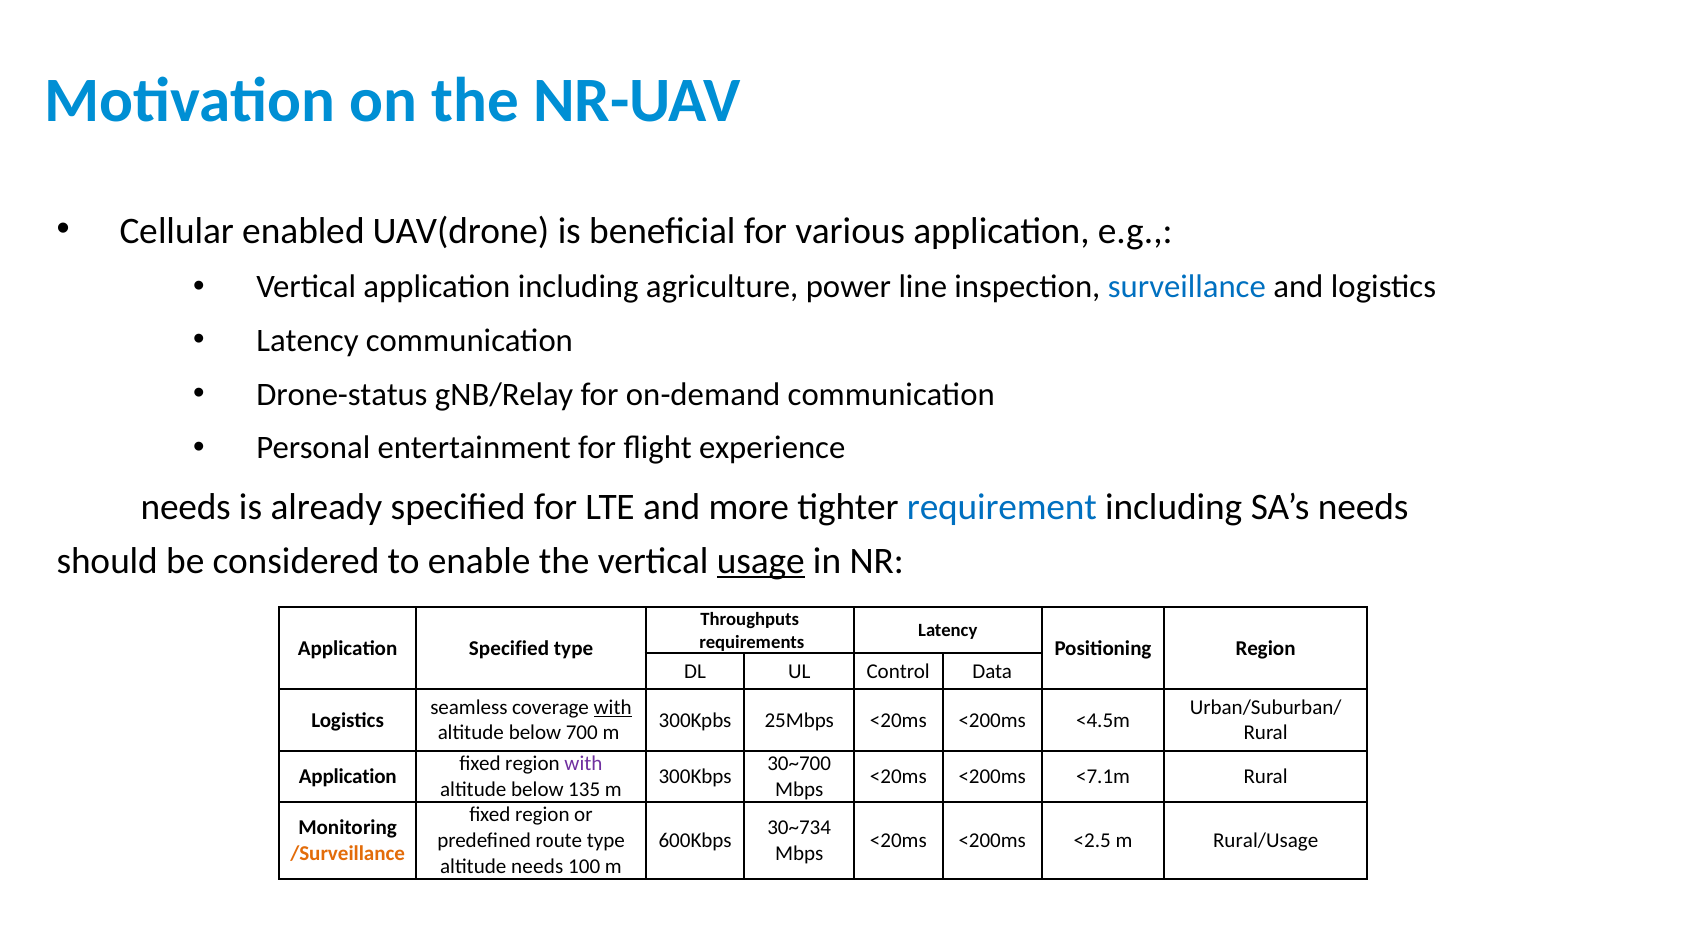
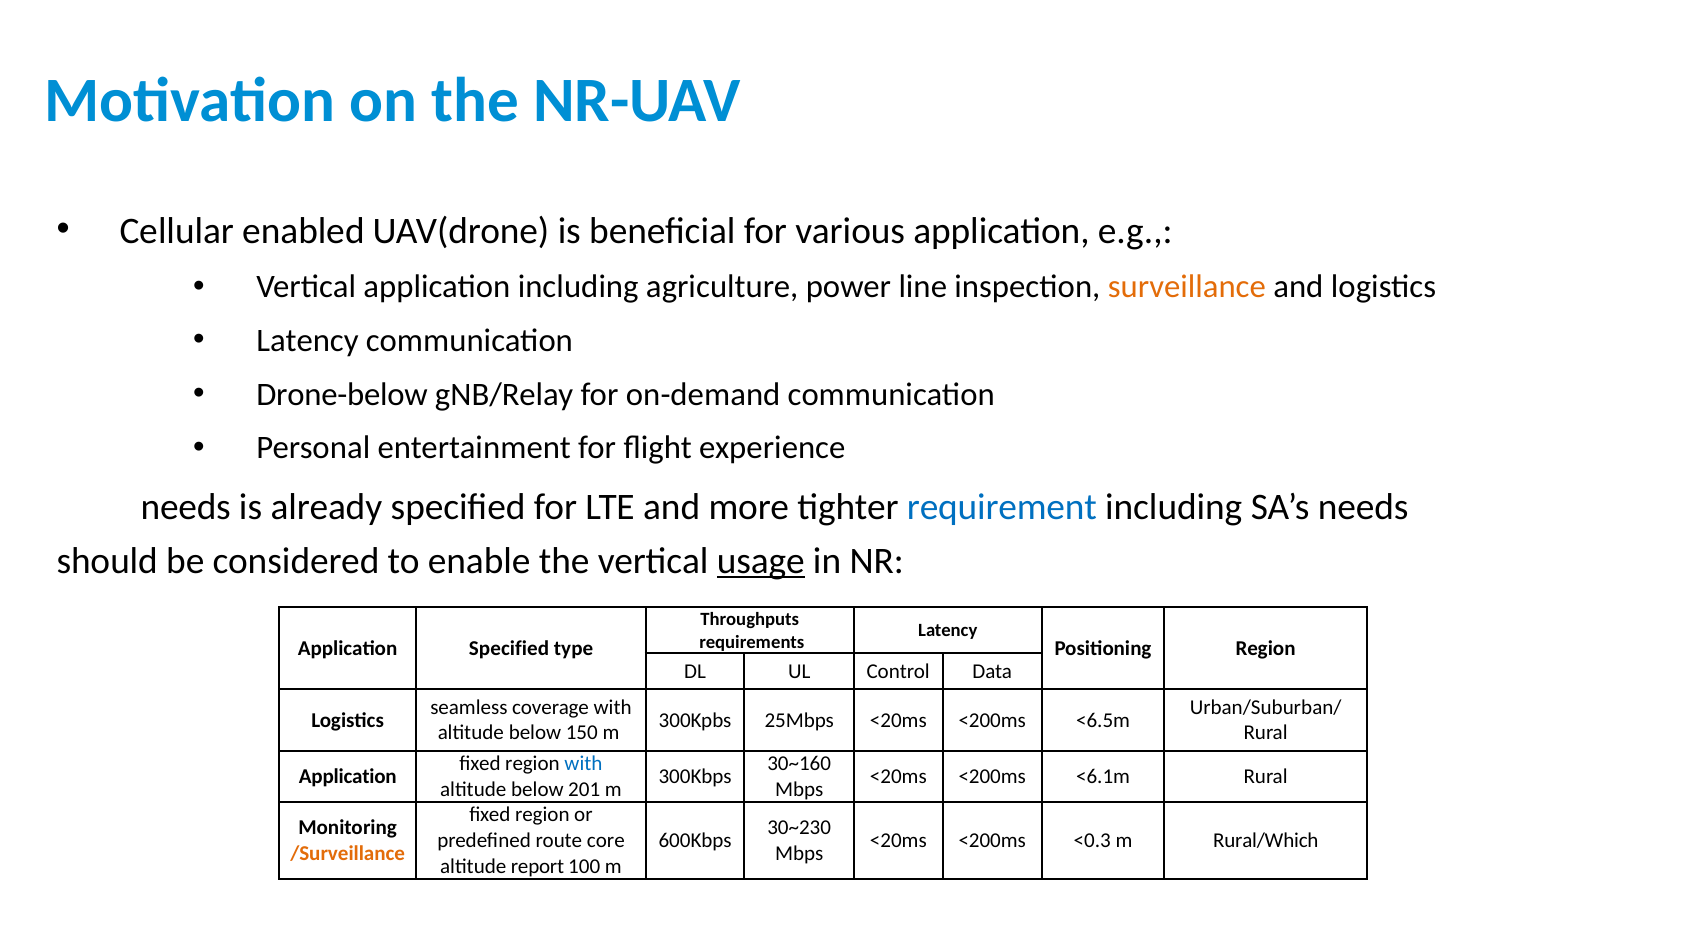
surveillance colour: blue -> orange (1187, 287)
Drone-status: Drone-status -> Drone-below (342, 394)
with underline: present -> none (613, 707)
<4.5m: <4.5m -> <6.5m (1103, 720)
700: 700 -> 150 (582, 733)
with colour: purple -> blue (583, 764)
30~700: 30~700 -> 30~160 (799, 764)
<7.1m: <7.1m -> <6.1m (1103, 776)
135: 135 -> 201 (584, 789)
30~734: 30~734 -> 30~230 (799, 828)
route type: type -> core (606, 840)
<2.5: <2.5 -> <0.3 (1092, 840)
Rural/Usage: Rural/Usage -> Rural/Which (1266, 840)
altitude needs: needs -> report (538, 866)
